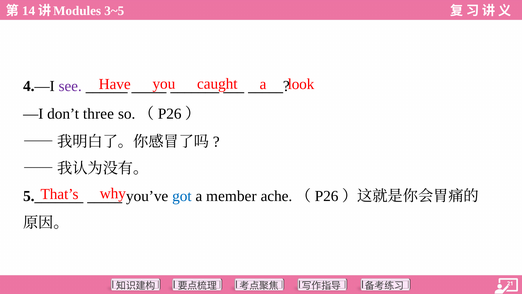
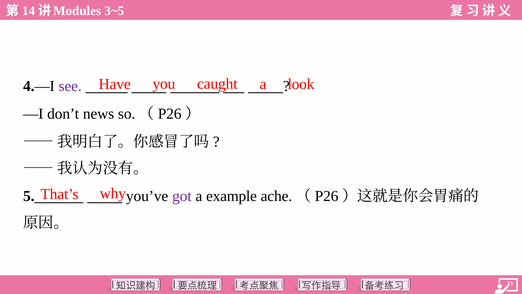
three: three -> news (99, 114)
got colour: blue -> purple (182, 196)
member: member -> example (231, 196)
